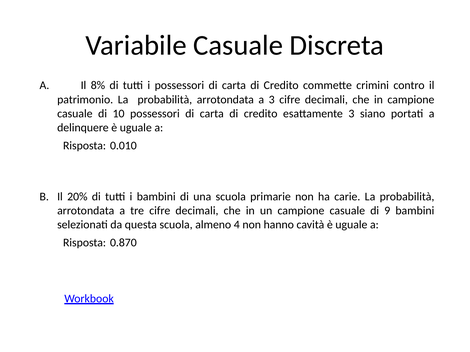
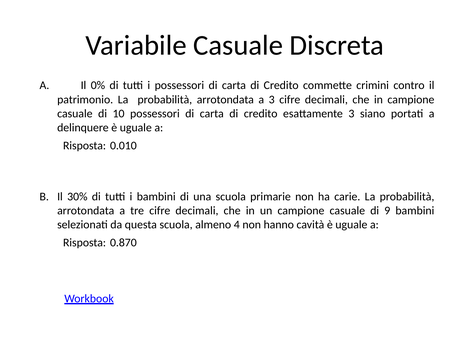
8%: 8% -> 0% (98, 86)
20%: 20% -> 30% (77, 197)
